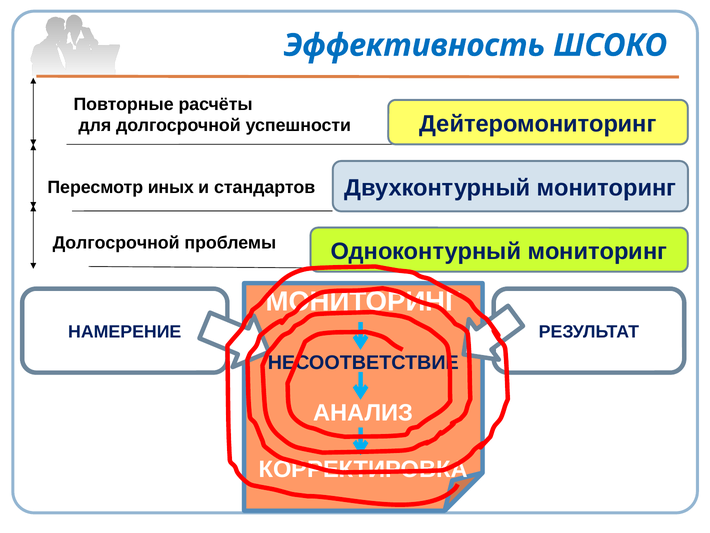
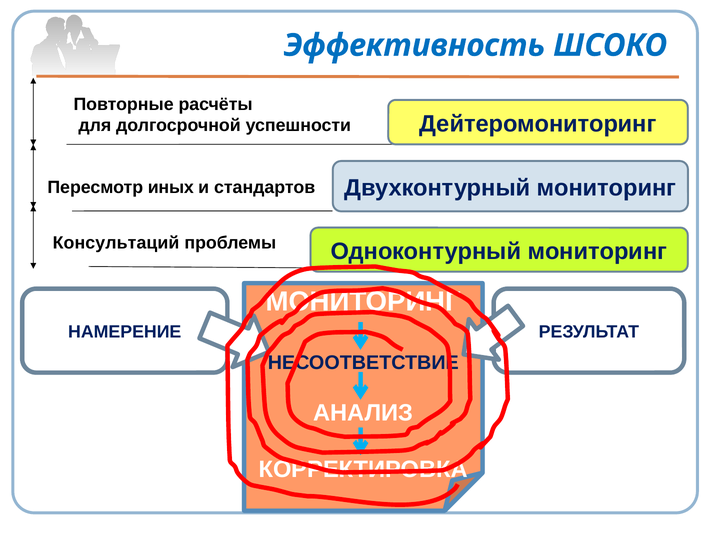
Долгосрочной: Долгосрочной -> Консультаций (116, 243)
